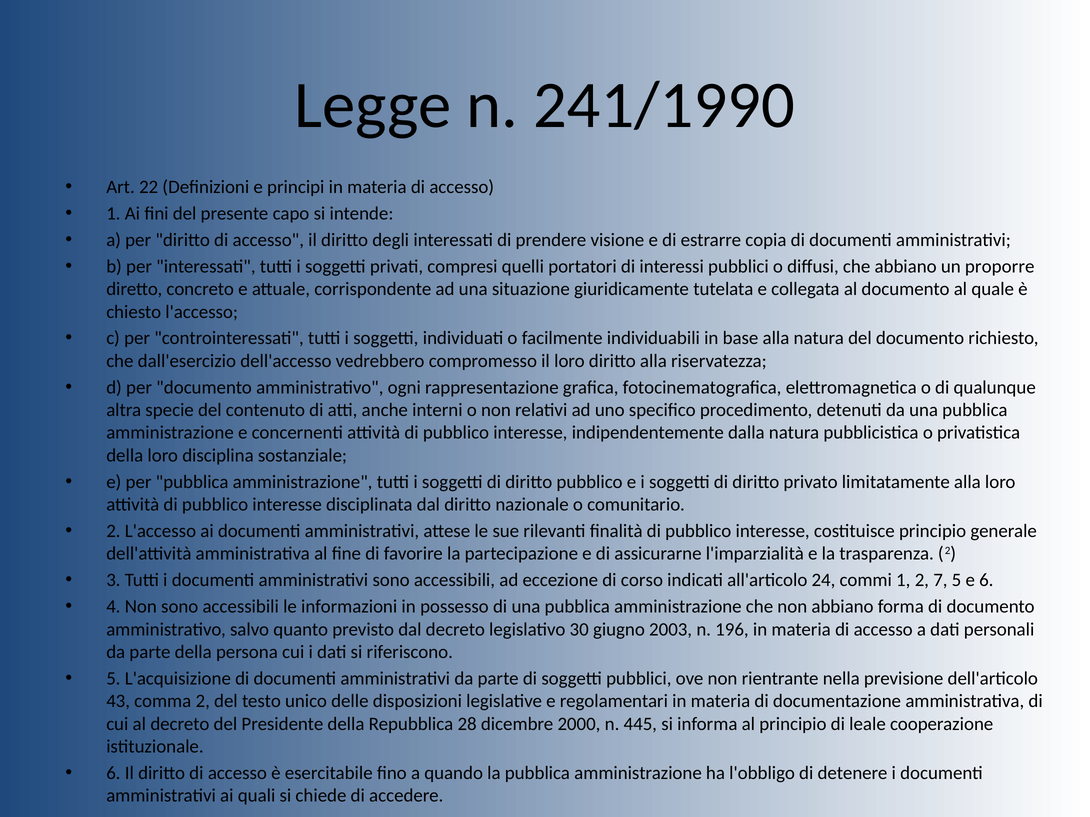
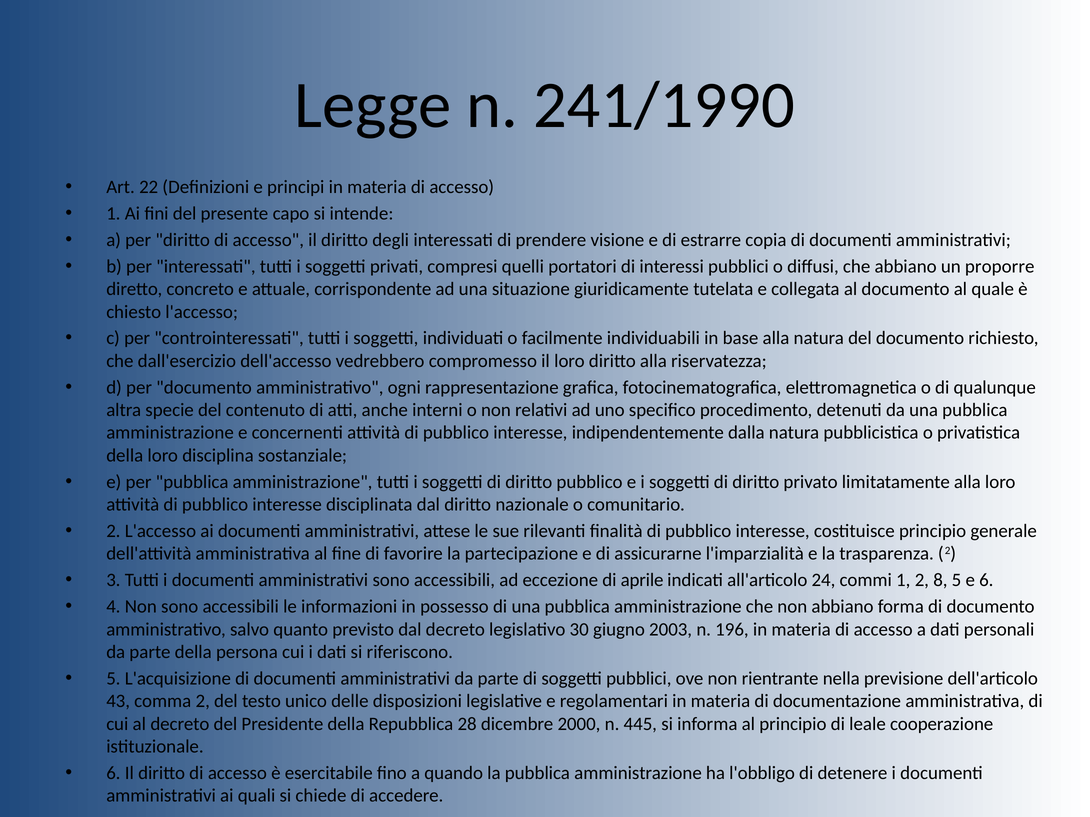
corso: corso -> aprile (642, 581)
7: 7 -> 8 (940, 581)
